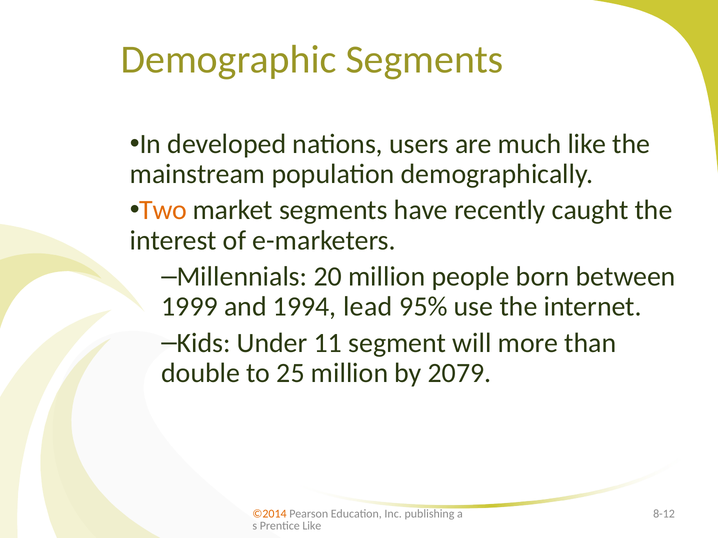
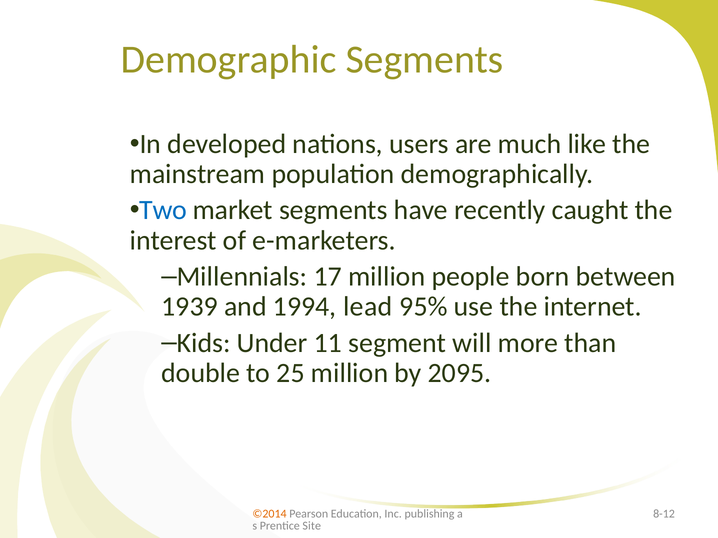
Two colour: orange -> blue (163, 210)
20: 20 -> 17 (328, 277)
1999: 1999 -> 1939 (190, 307)
2079: 2079 -> 2095 (460, 373)
Prentice Like: Like -> Site (312, 526)
